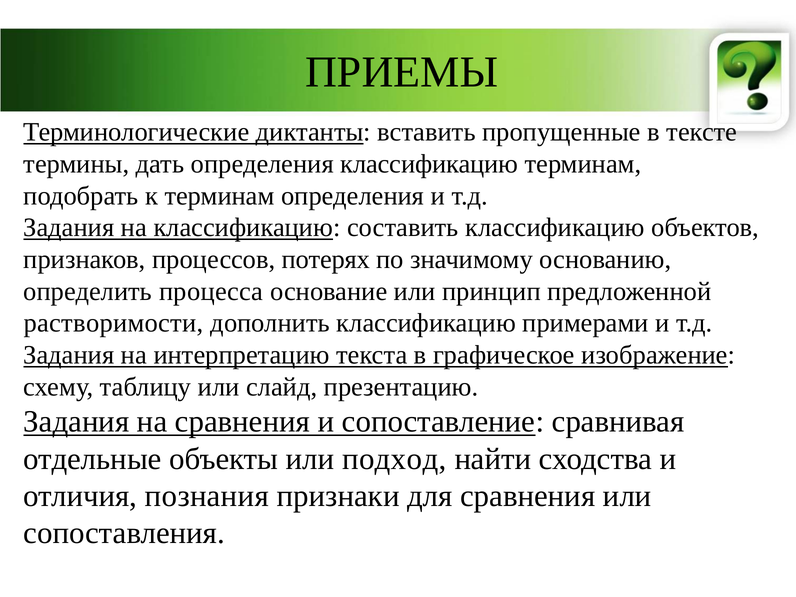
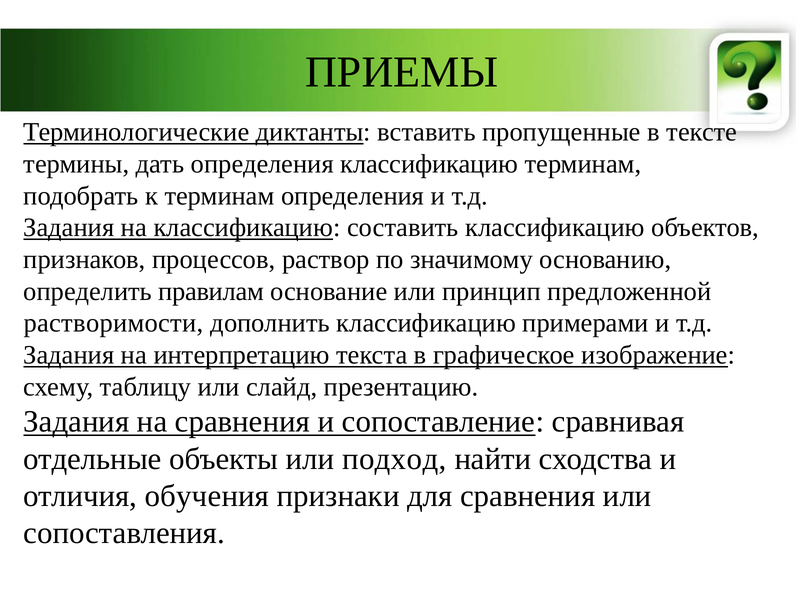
потерях: потерях -> раствор (326, 259)
процесса: процесса -> правилам (211, 291)
познания: познания -> обучения (207, 496)
